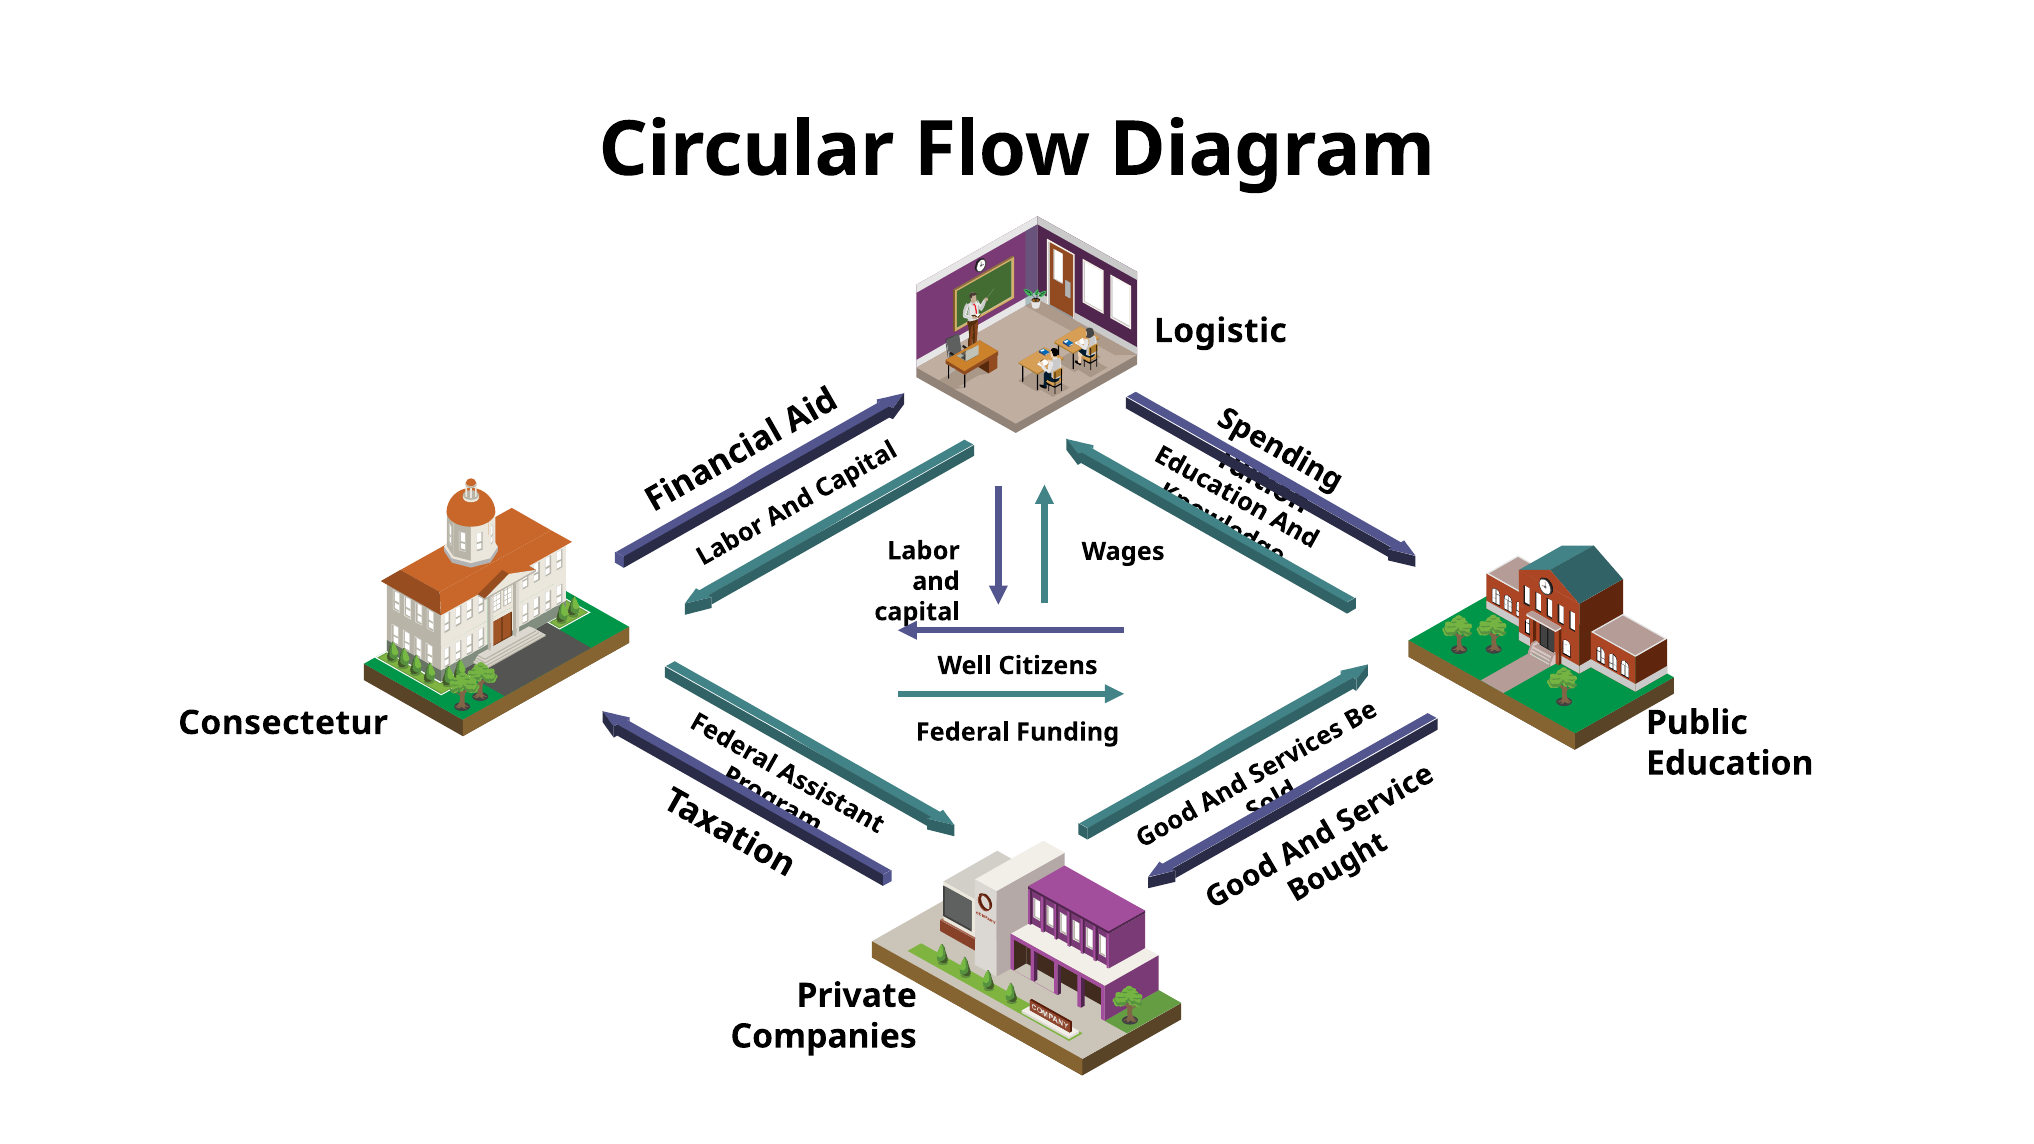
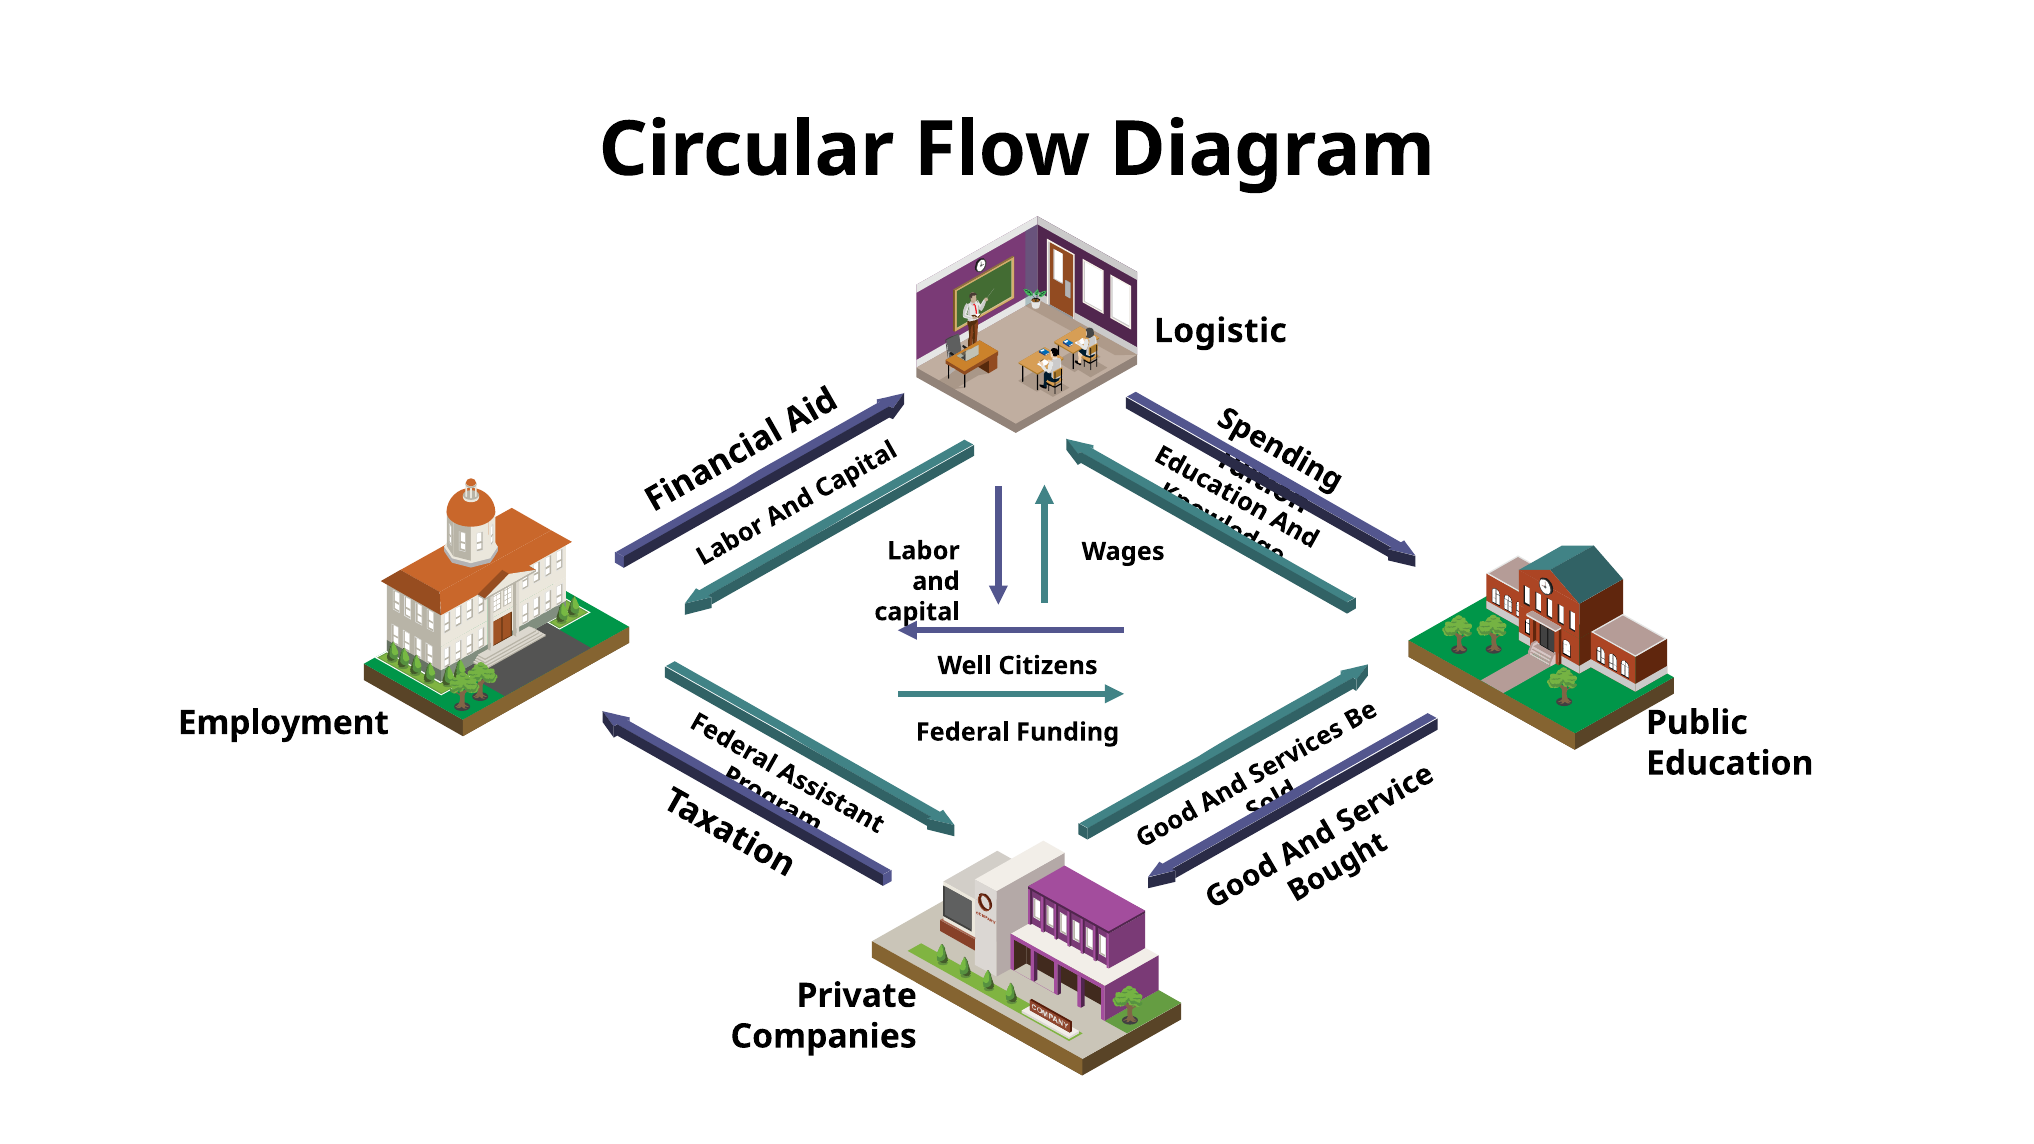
Consectetur: Consectetur -> Employment (283, 723)
